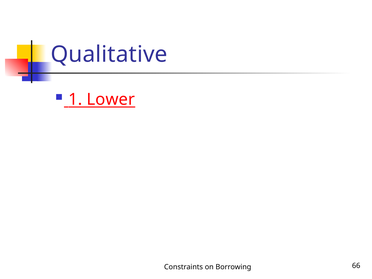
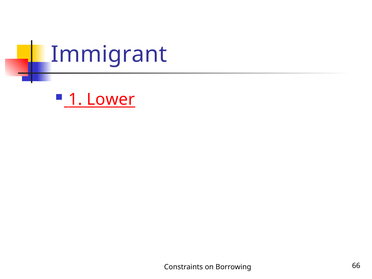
Qualitative: Qualitative -> Immigrant (109, 54)
